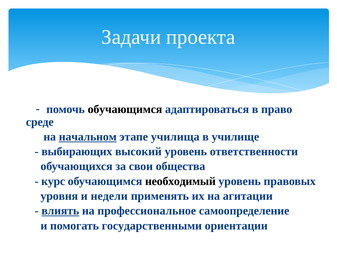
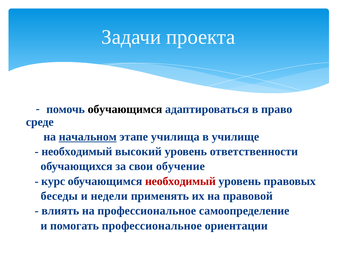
выбирающих: выбирающих -> необходимый (77, 151)
общества: общества -> обучение (180, 166)
необходимый colour: black -> red (180, 181)
уровня: уровня -> беседы (59, 196)
агитации: агитации -> правовой (248, 196)
влиять underline: present -> none (60, 211)
помогать государственными: государственными -> профессиональное (152, 225)
